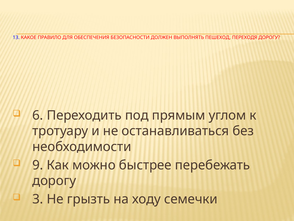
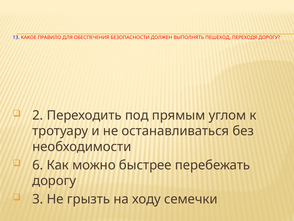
6: 6 -> 2 (38, 115)
9: 9 -> 6 (38, 165)
